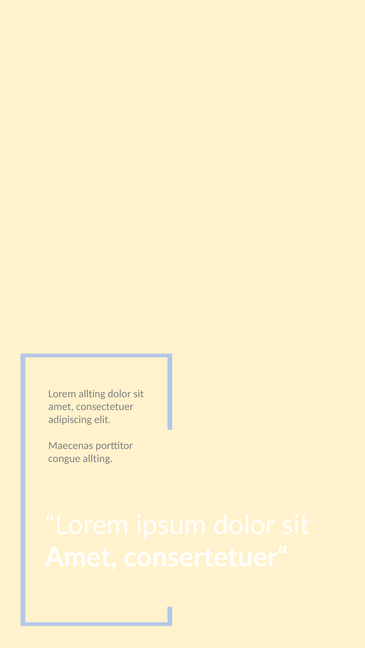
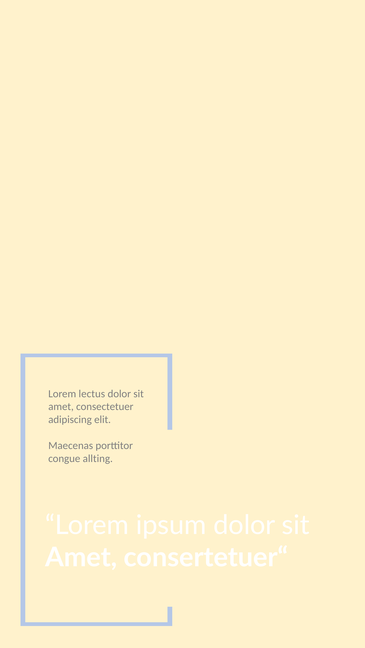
Lorem allting: allting -> lectus (92, 394)
